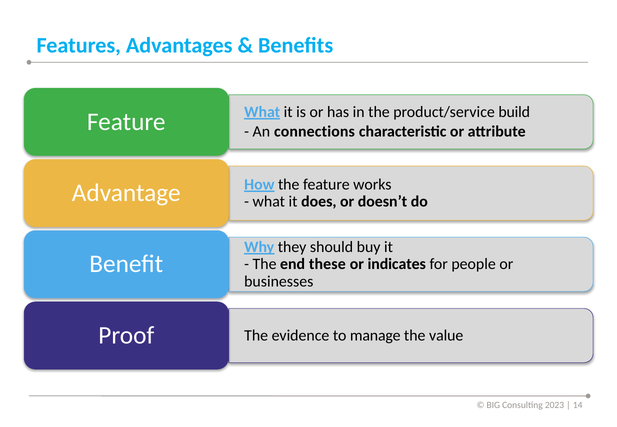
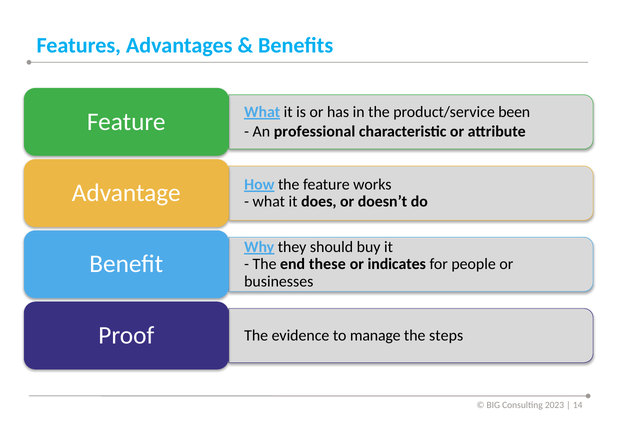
build: build -> been (514, 112)
connections: connections -> professional (315, 132)
value: value -> steps (446, 336)
